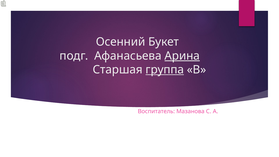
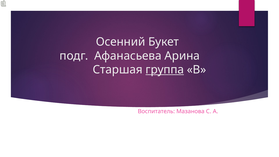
Арина underline: present -> none (182, 56)
